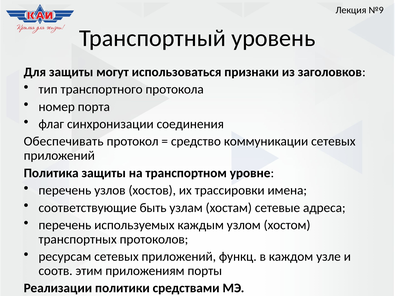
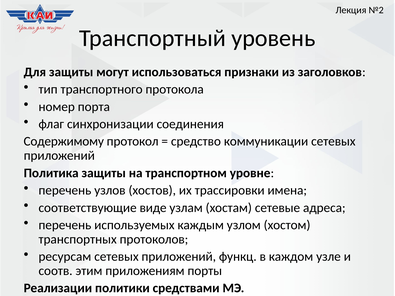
№9: №9 -> №2 (376, 10)
Обеспечивать: Обеспечивать -> Содержимому (64, 142)
быть: быть -> виде (153, 208)
